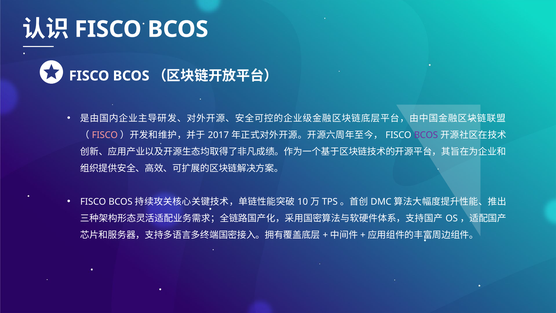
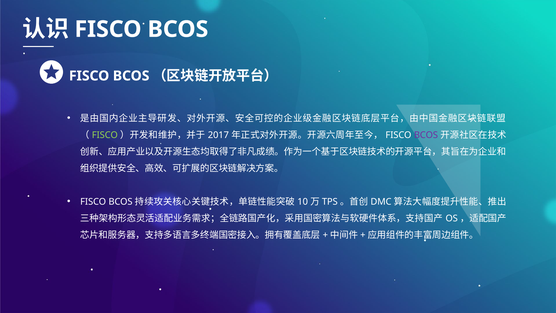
FISCO colour: pink -> light green (105, 135)
